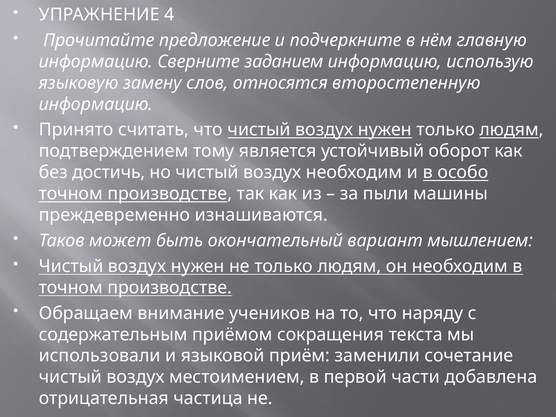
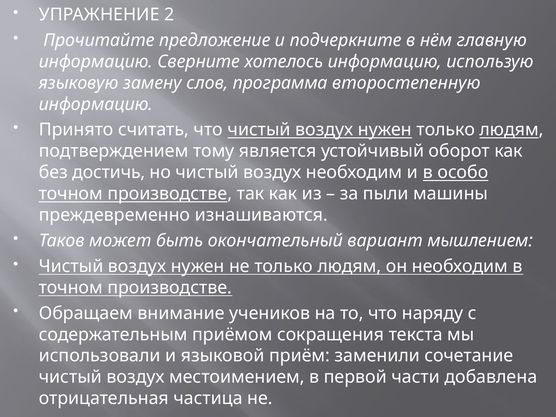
4: 4 -> 2 (169, 15)
заданием: заданием -> хотелось (284, 62)
относятся: относятся -> программа (280, 83)
